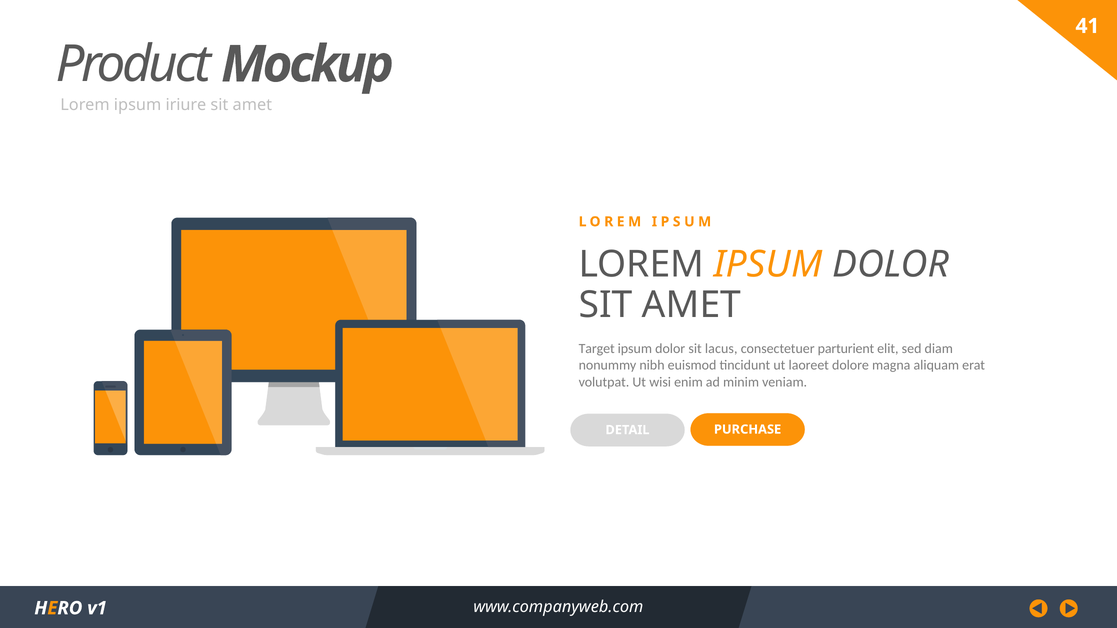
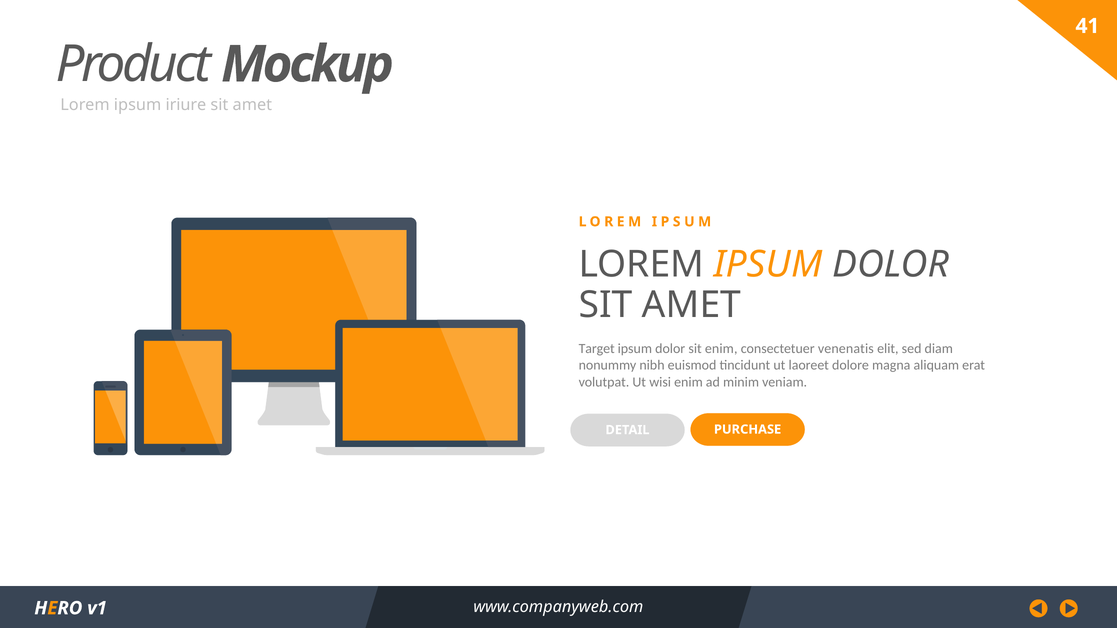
sit lacus: lacus -> enim (721, 349)
parturient: parturient -> venenatis (846, 349)
